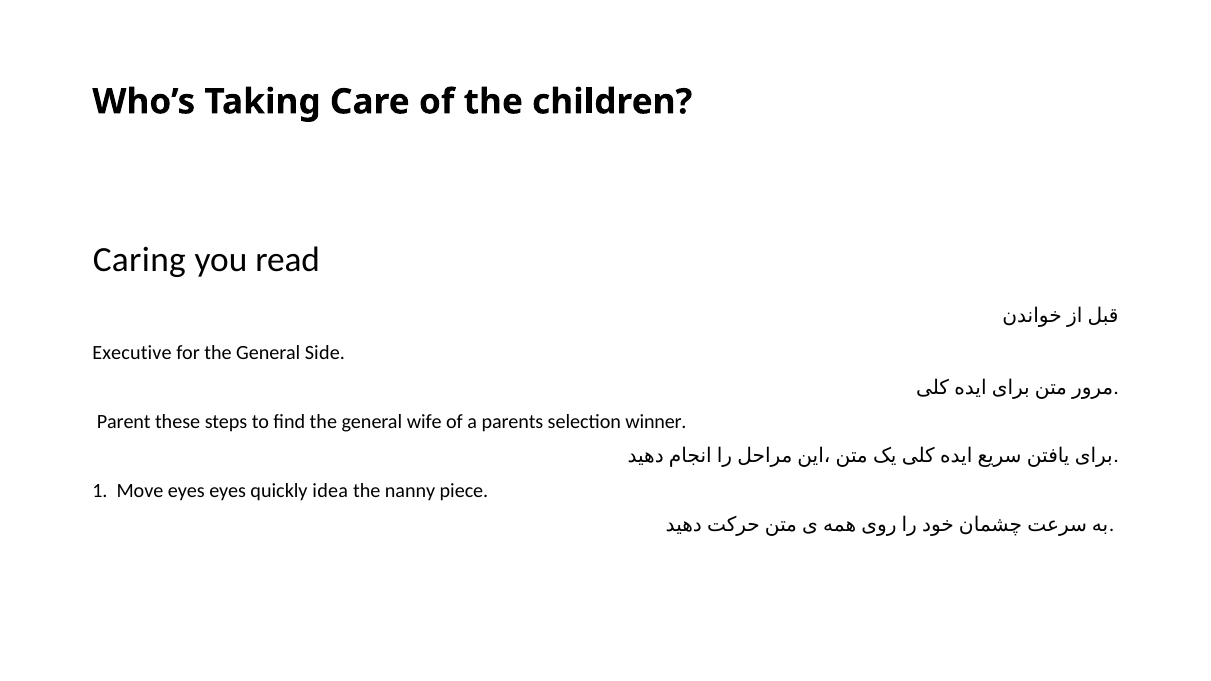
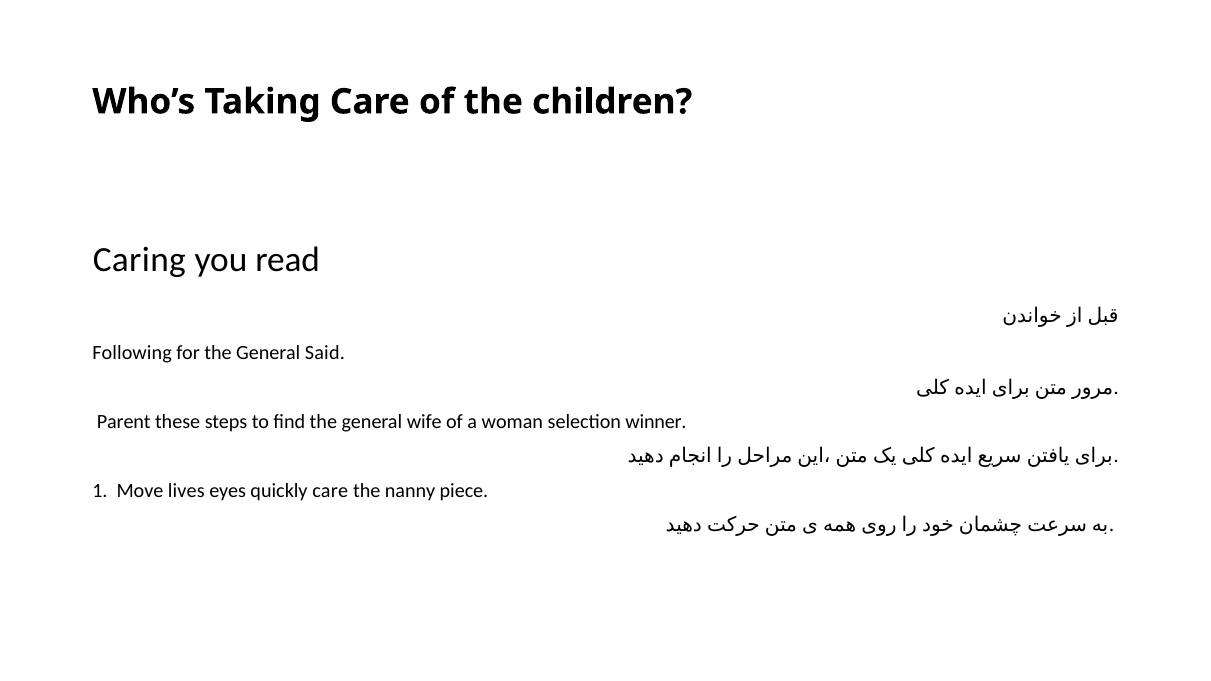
Executive: Executive -> Following (132, 353)
Side: Side -> Said (325, 353)
parents: parents -> woman (512, 422)
Move eyes: eyes -> lives (186, 491)
quickly idea: idea -> care (330, 491)
